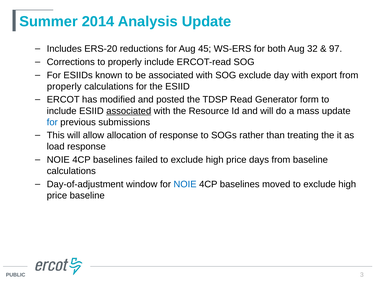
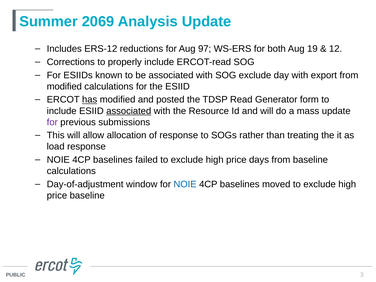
2014: 2014 -> 2069 (98, 22)
ERS-20: ERS-20 -> ERS-12 (101, 49)
45: 45 -> 97 (205, 49)
32: 32 -> 19 (312, 49)
97: 97 -> 12 (336, 49)
properly: properly -> modified (64, 86)
has underline: none -> present (90, 100)
for colour: blue -> purple (52, 122)
